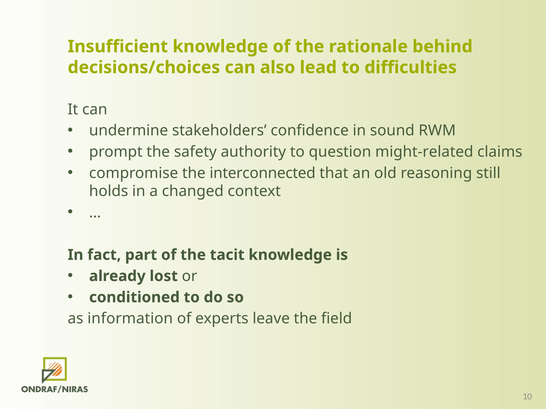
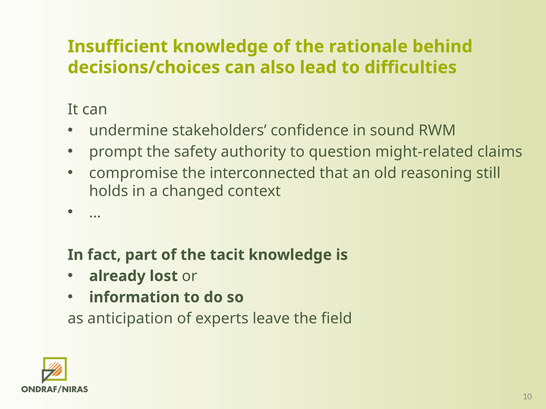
conditioned: conditioned -> information (134, 298)
information: information -> anticipation (130, 319)
